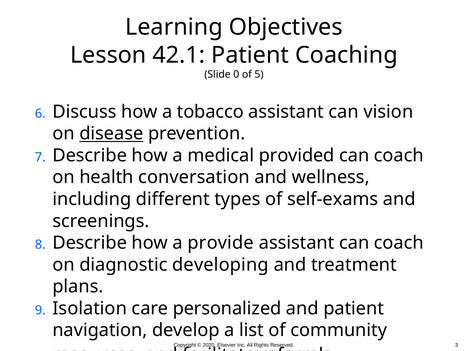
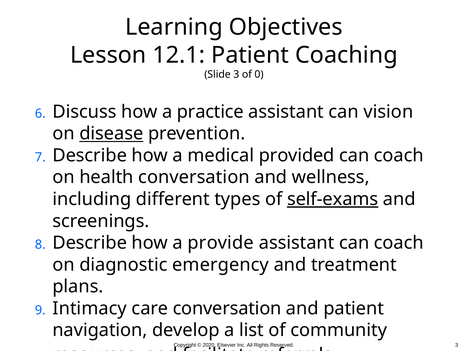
42.1: 42.1 -> 12.1 (179, 55)
Slide 0: 0 -> 3 (236, 75)
5: 5 -> 0 (259, 75)
tobacco: tobacco -> practice (210, 112)
self-exams underline: none -> present (333, 199)
developing: developing -> emergency (221, 265)
Isolation: Isolation -> Intimacy (90, 308)
care personalized: personalized -> conversation (227, 308)
